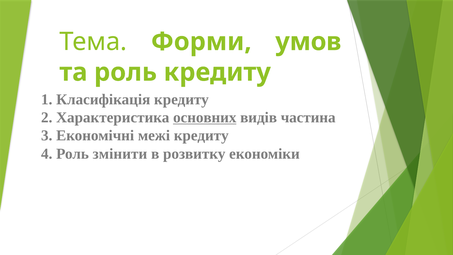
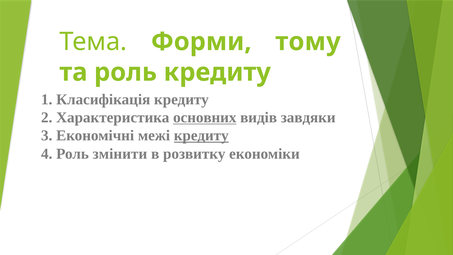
умов: умов -> тому (308, 42)
частина: частина -> завдяки (308, 117)
кредиту underline: none -> present (201, 136)
